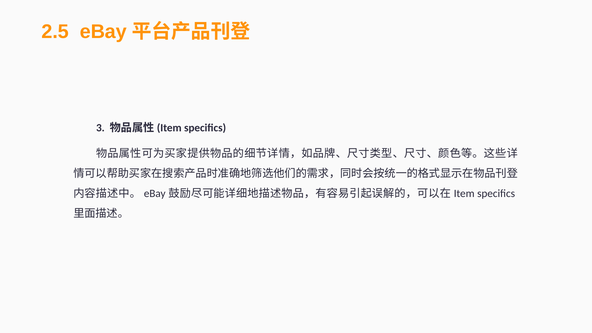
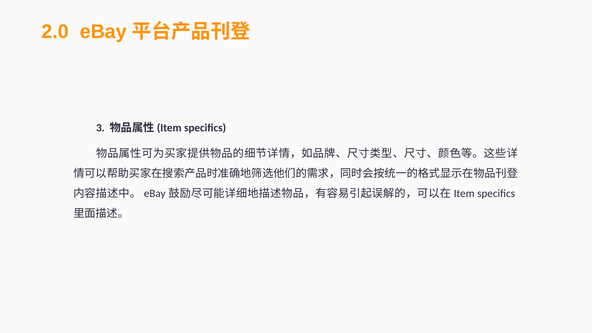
2.5: 2.5 -> 2.0 (55, 32)
